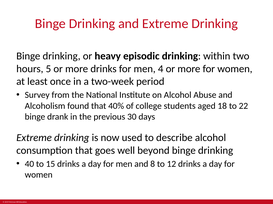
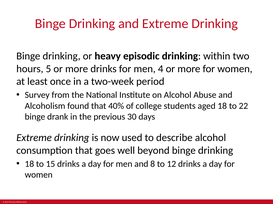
40: 40 -> 18 (29, 164)
